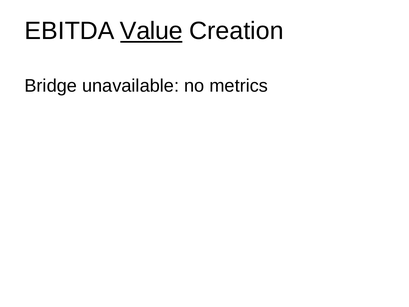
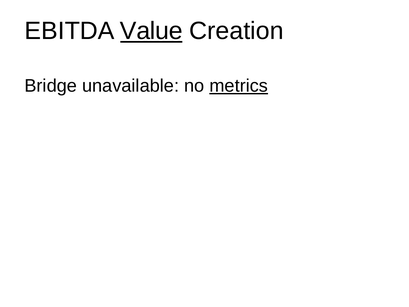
metrics underline: none -> present (239, 86)
